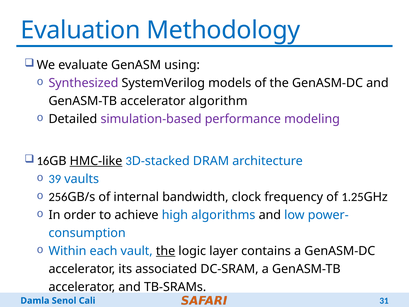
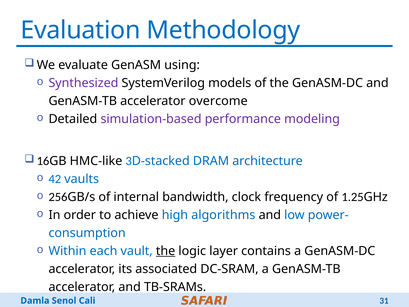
algorithm: algorithm -> overcome (218, 101)
HMC-like underline: present -> none (96, 161)
39: 39 -> 42 (55, 179)
